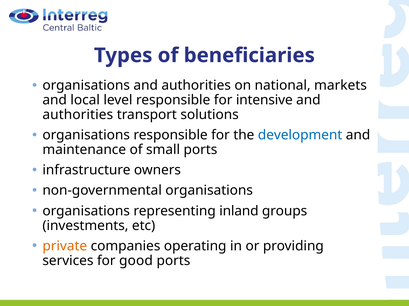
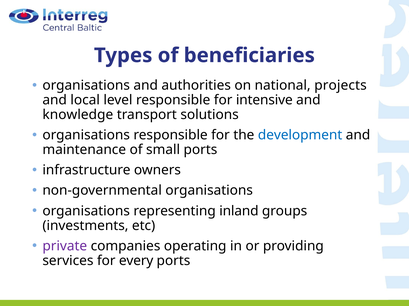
markets: markets -> projects (340, 86)
authorities: authorities -> knowledge (78, 115)
private colour: orange -> purple (65, 246)
good: good -> every (136, 261)
